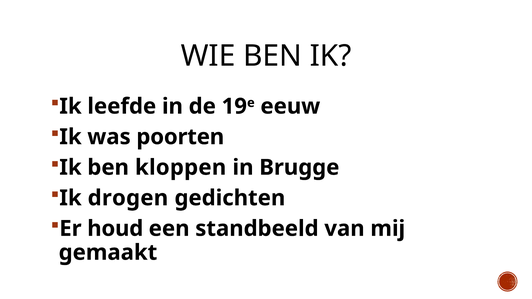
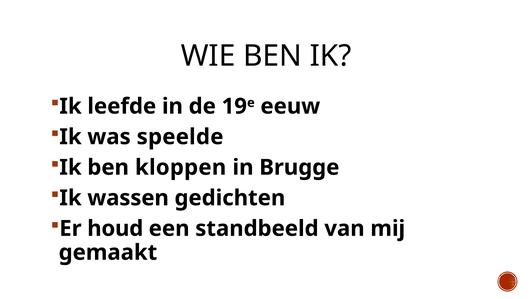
poorten: poorten -> speelde (180, 137)
drogen: drogen -> wassen (128, 198)
